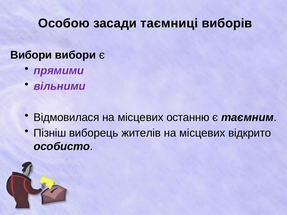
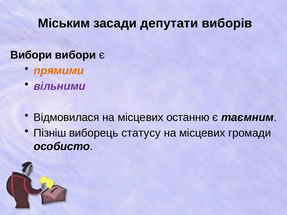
Особою: Особою -> Міським (64, 23)
таємниці: таємниці -> депутати (169, 23)
прямими colour: purple -> orange (59, 71)
жителів: жителів -> статусу (141, 133)
відкрито: відкрито -> громади (250, 133)
